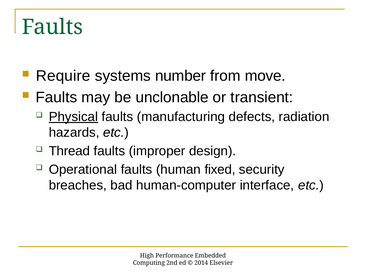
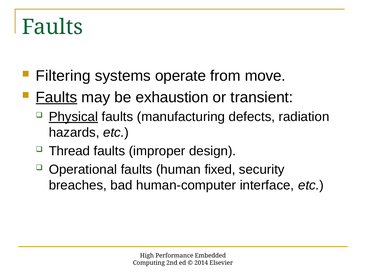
Require: Require -> Filtering (63, 76)
number: number -> operate (181, 76)
Faults underline: none -> present (56, 97)
unclonable: unclonable -> exhaustion (172, 97)
